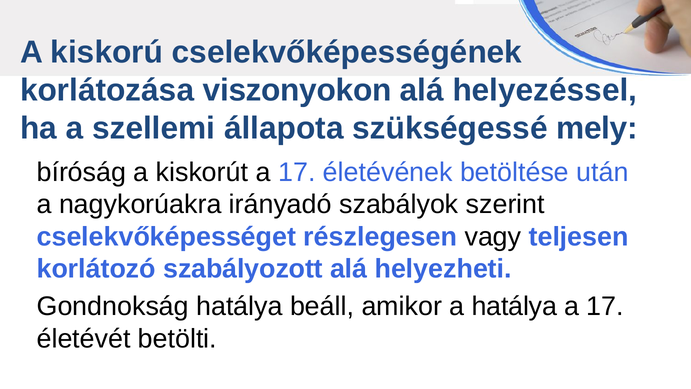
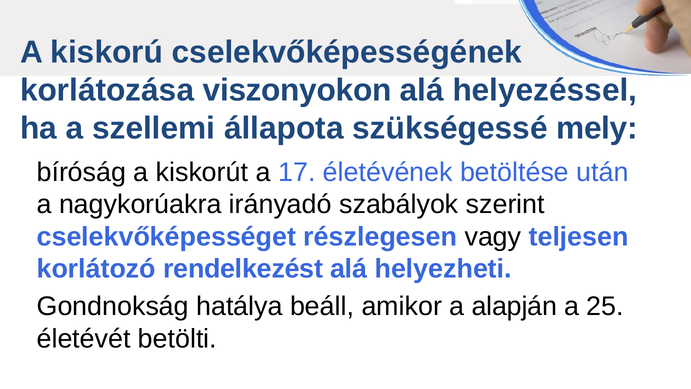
szabályozott: szabályozott -> rendelkezést (243, 269)
a hatálya: hatálya -> alapján (514, 306)
17: 17 -> 25 (605, 306)
